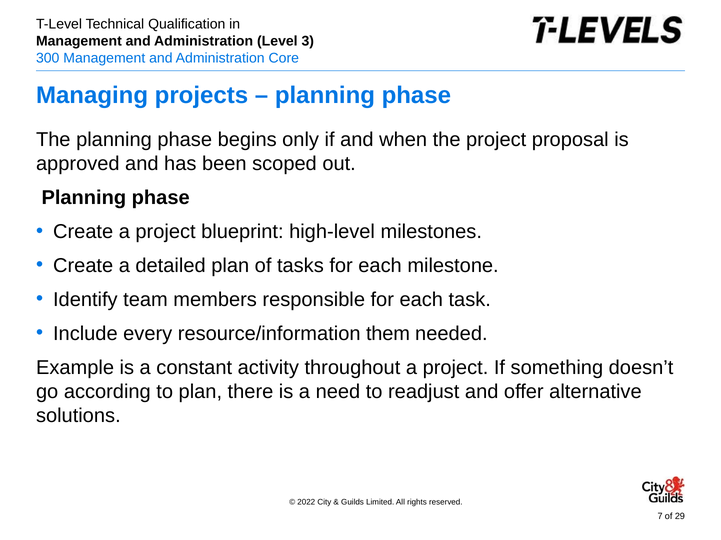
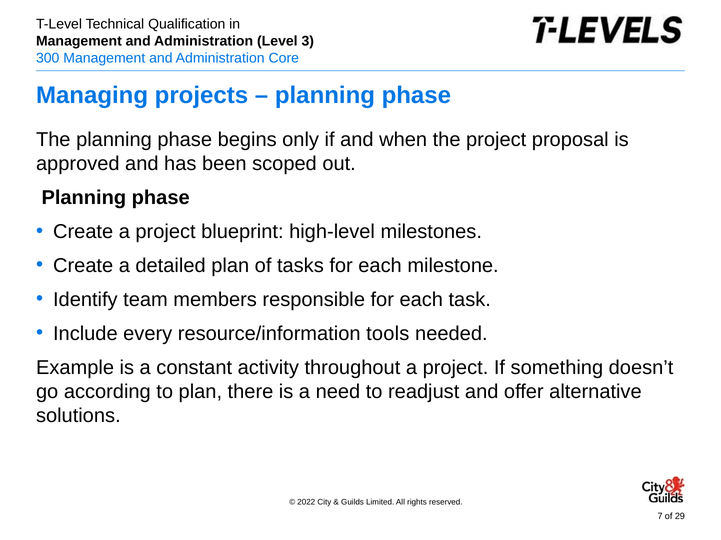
them: them -> tools (388, 334)
